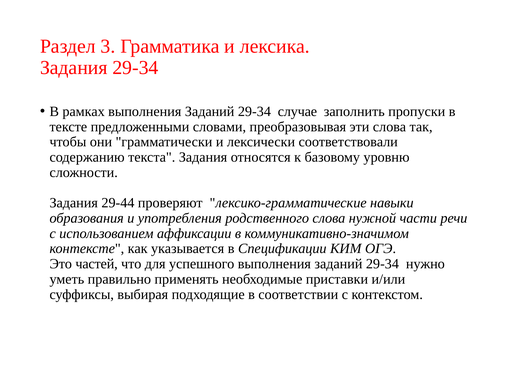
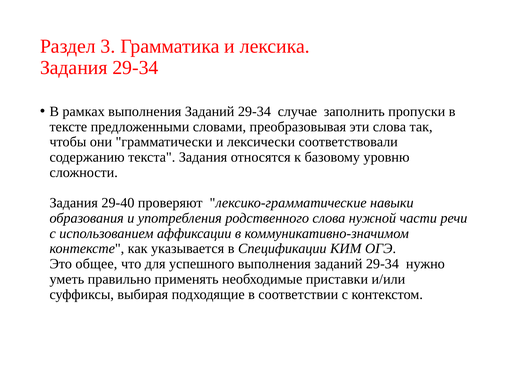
29-44: 29-44 -> 29-40 (118, 203)
частей: частей -> общее (96, 264)
